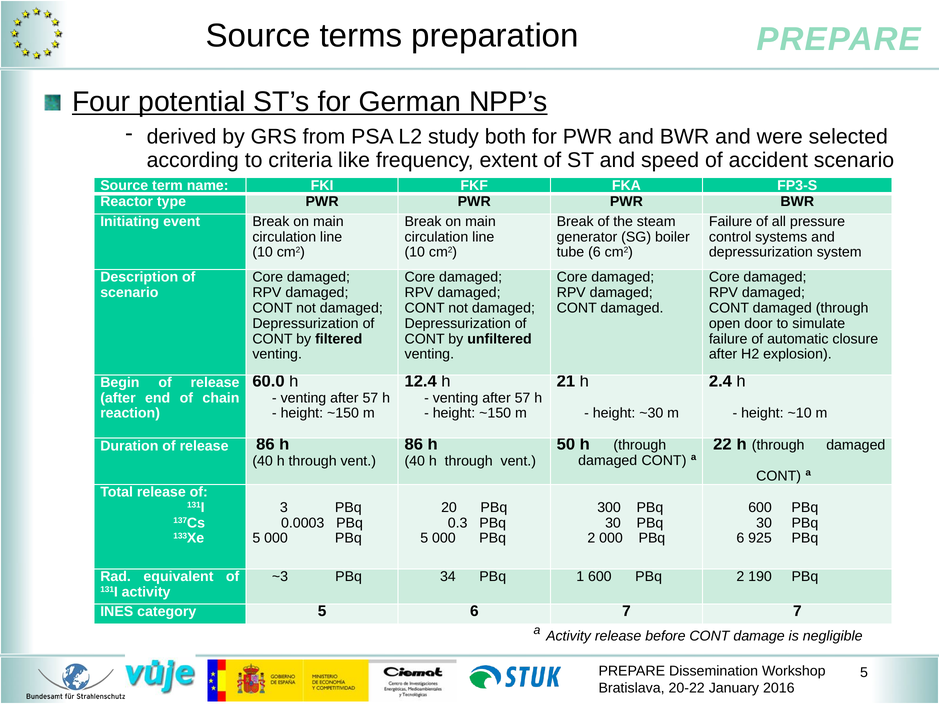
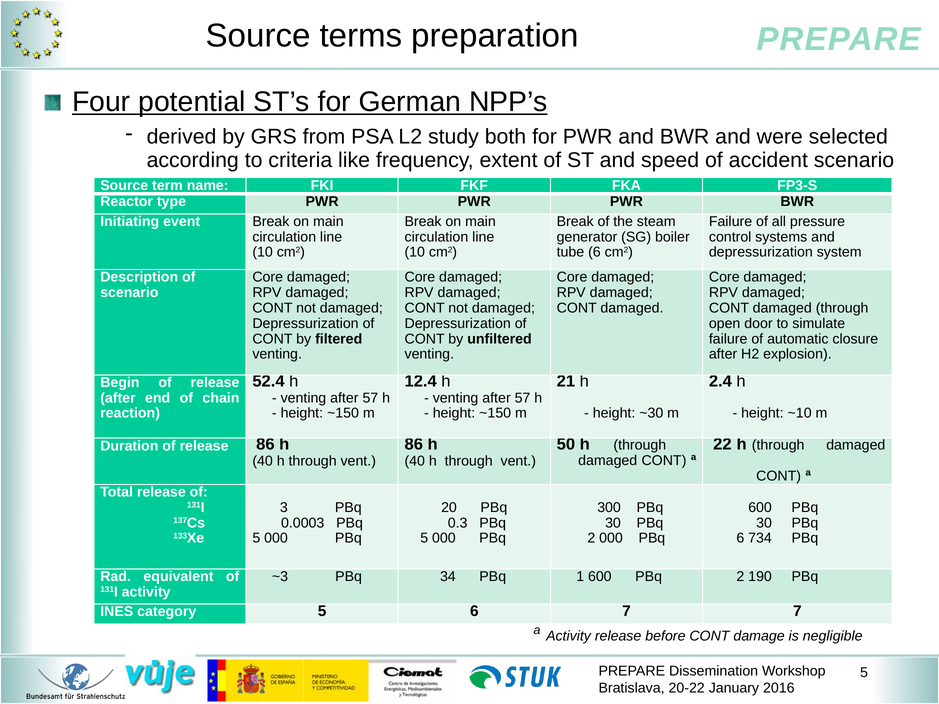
60.0: 60.0 -> 52.4 (269, 381)
925: 925 -> 734 (760, 538)
